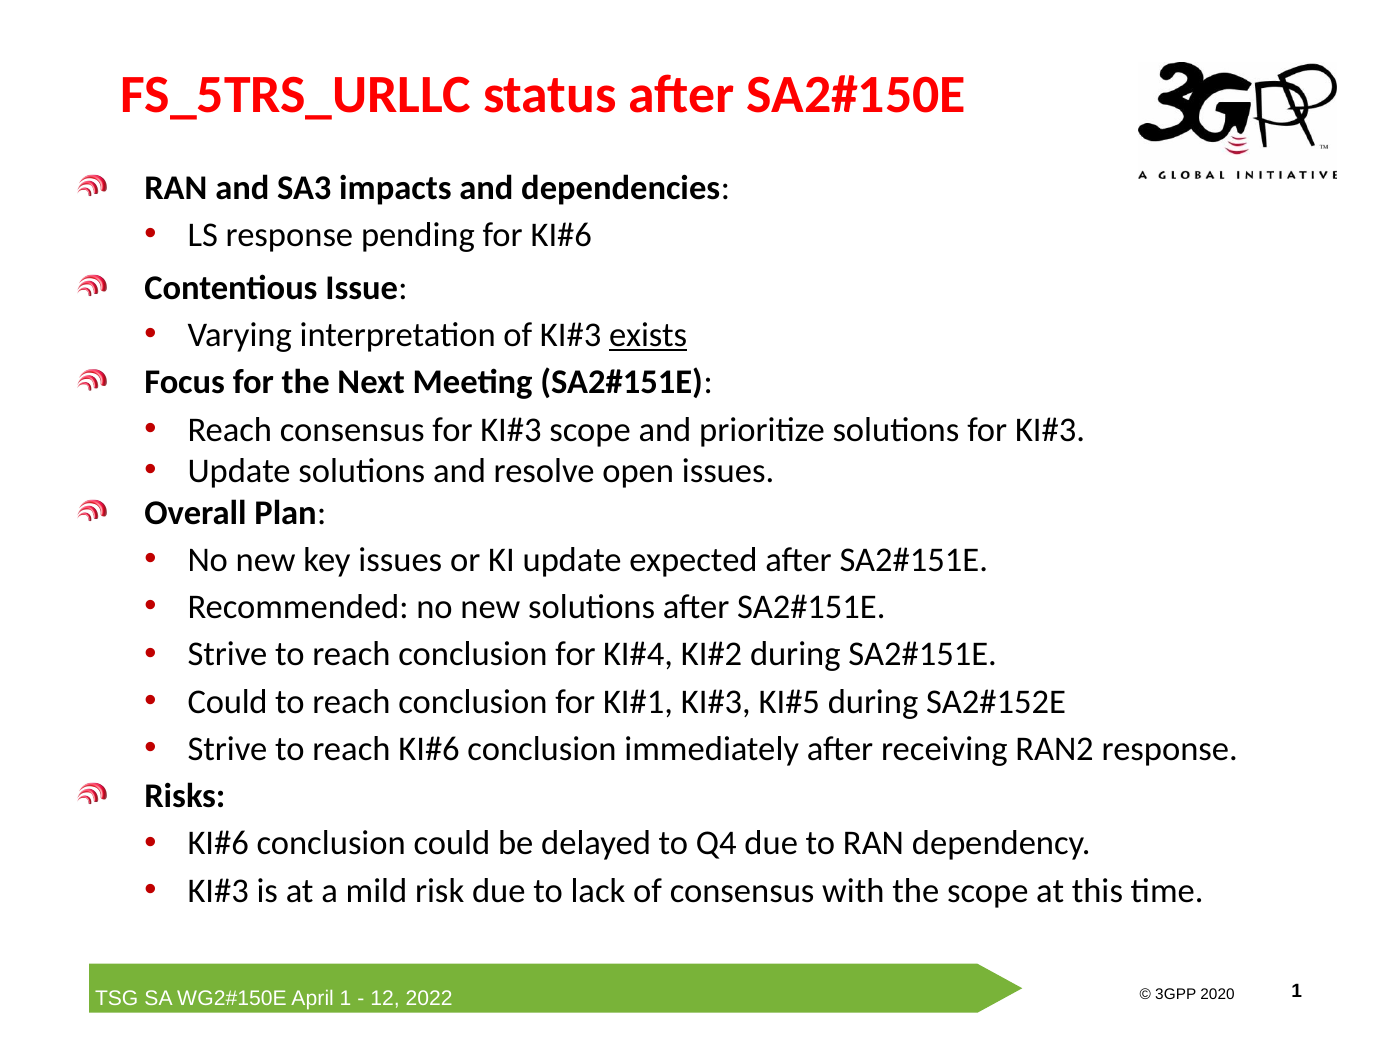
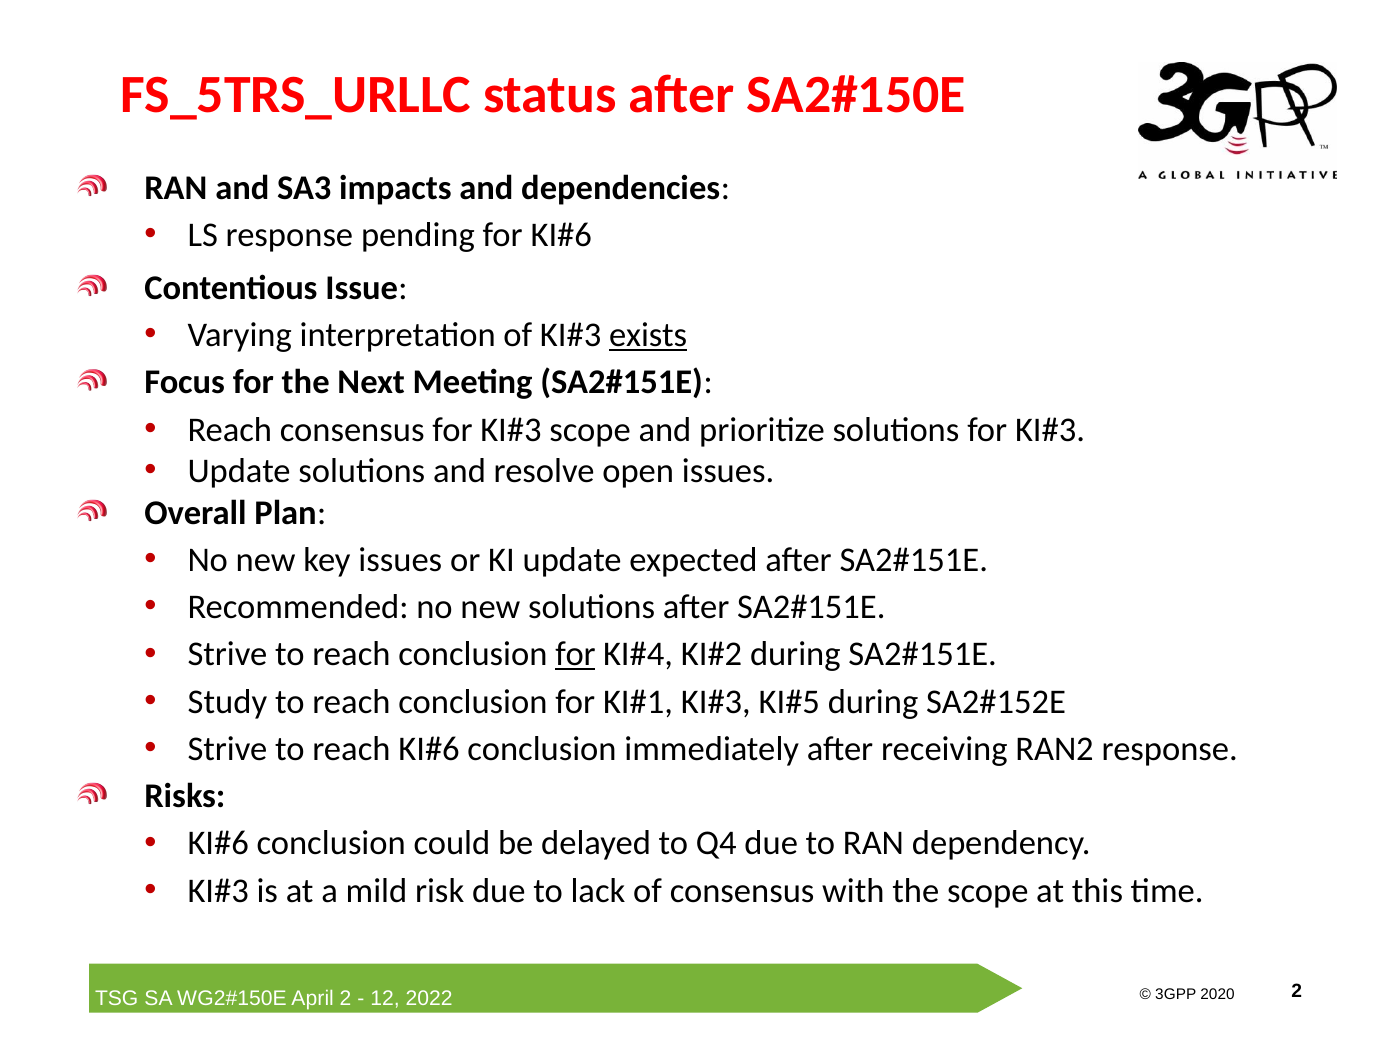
for underline: none -> present (575, 655)
Could: Could -> Study (227, 702)
1: 1 -> 2 (346, 998)
1: 1 -> 2 (1297, 992)
